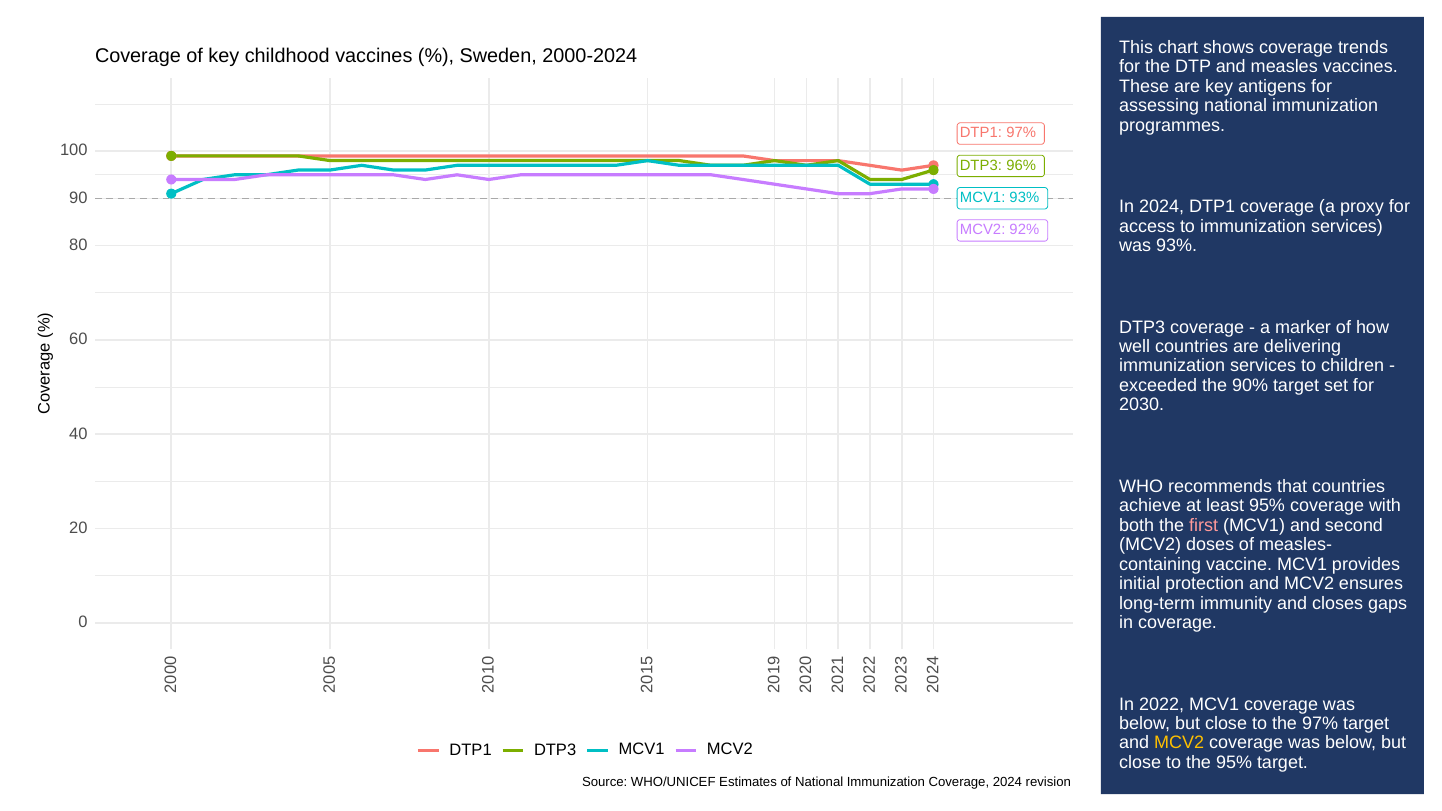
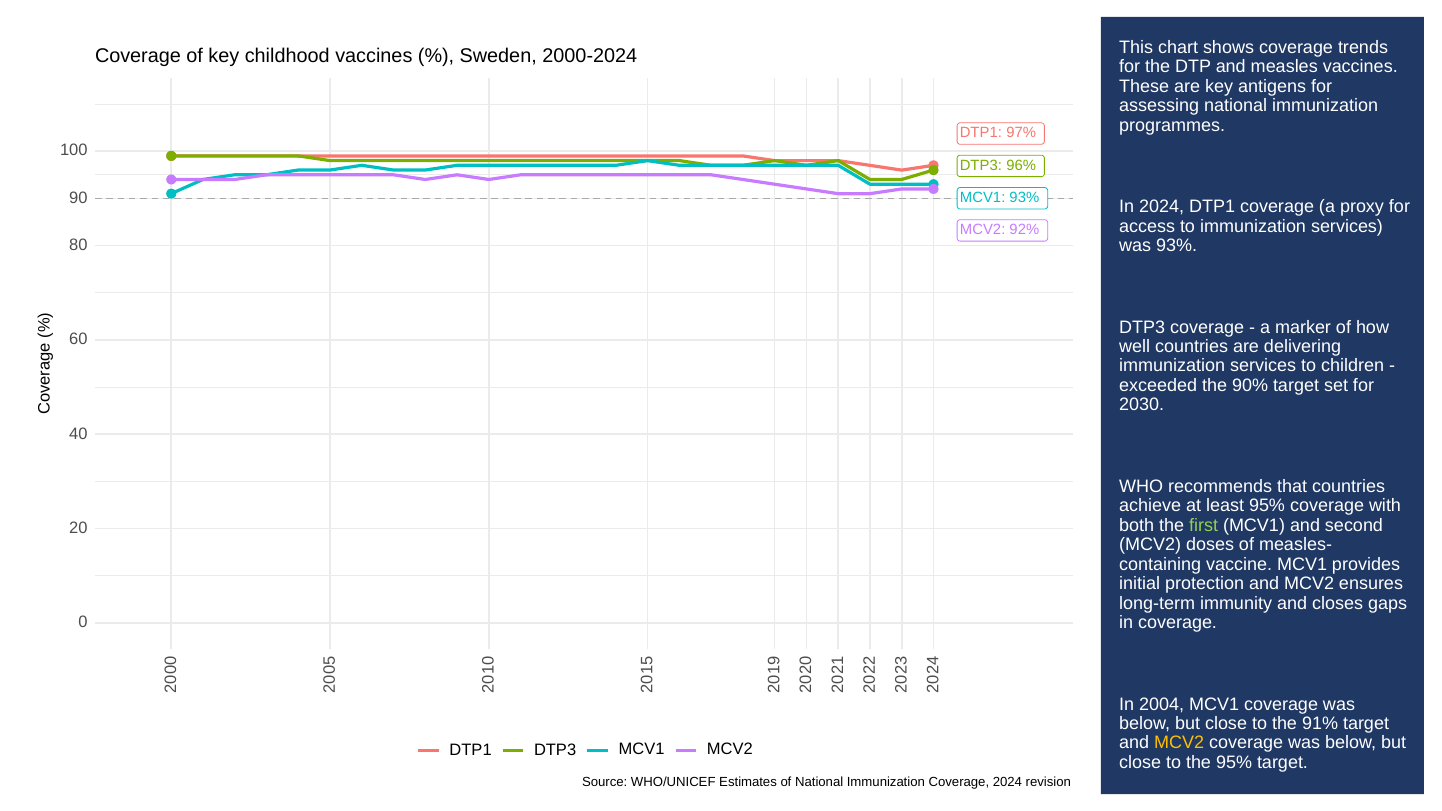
first colour: pink -> light green (1204, 525)
2022: 2022 -> 2004 (1162, 704)
the 97%: 97% -> 91% (1320, 724)
